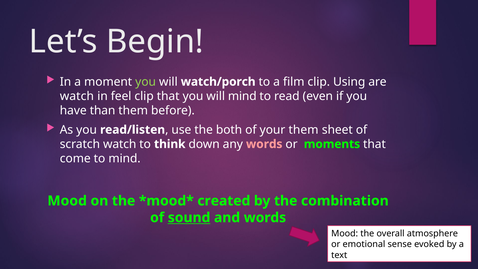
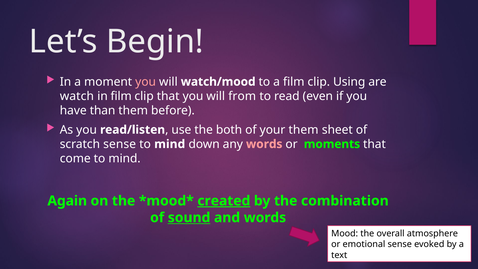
you colour: light green -> pink (146, 82)
watch/porch: watch/porch -> watch/mood (218, 82)
in feel: feel -> film (121, 96)
will mind: mind -> from (242, 96)
scratch watch: watch -> sense (120, 144)
think: think -> mind (170, 144)
Mood: Mood -> Again (67, 201)
created underline: none -> present (224, 201)
